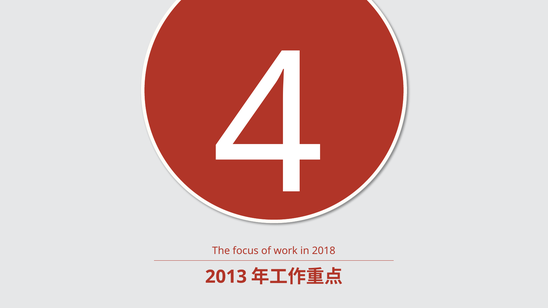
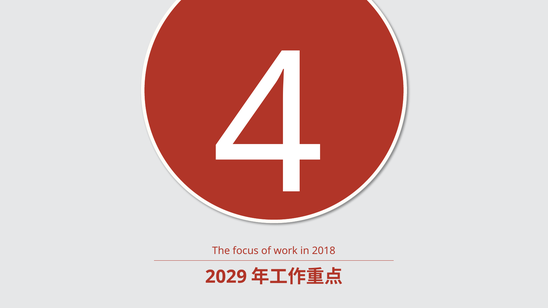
2013: 2013 -> 2029 (226, 277)
